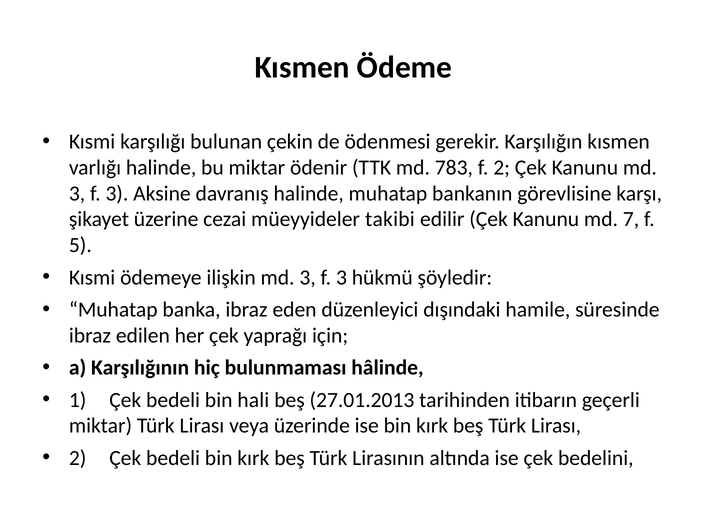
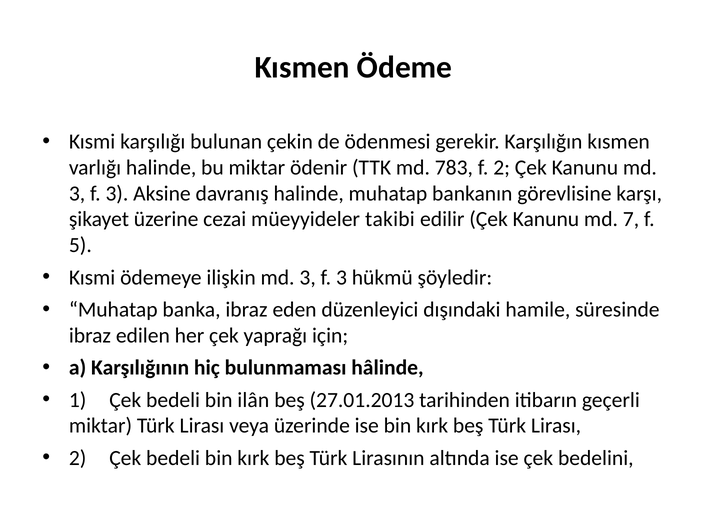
hali: hali -> ilân (253, 400)
